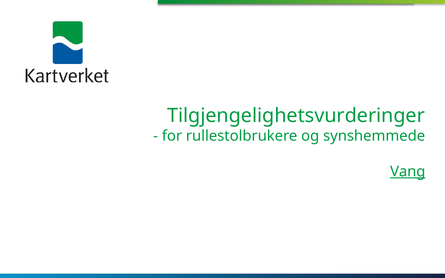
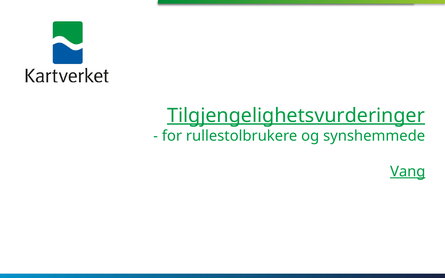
Tilgjengelighetsvurderinger underline: none -> present (296, 116)
